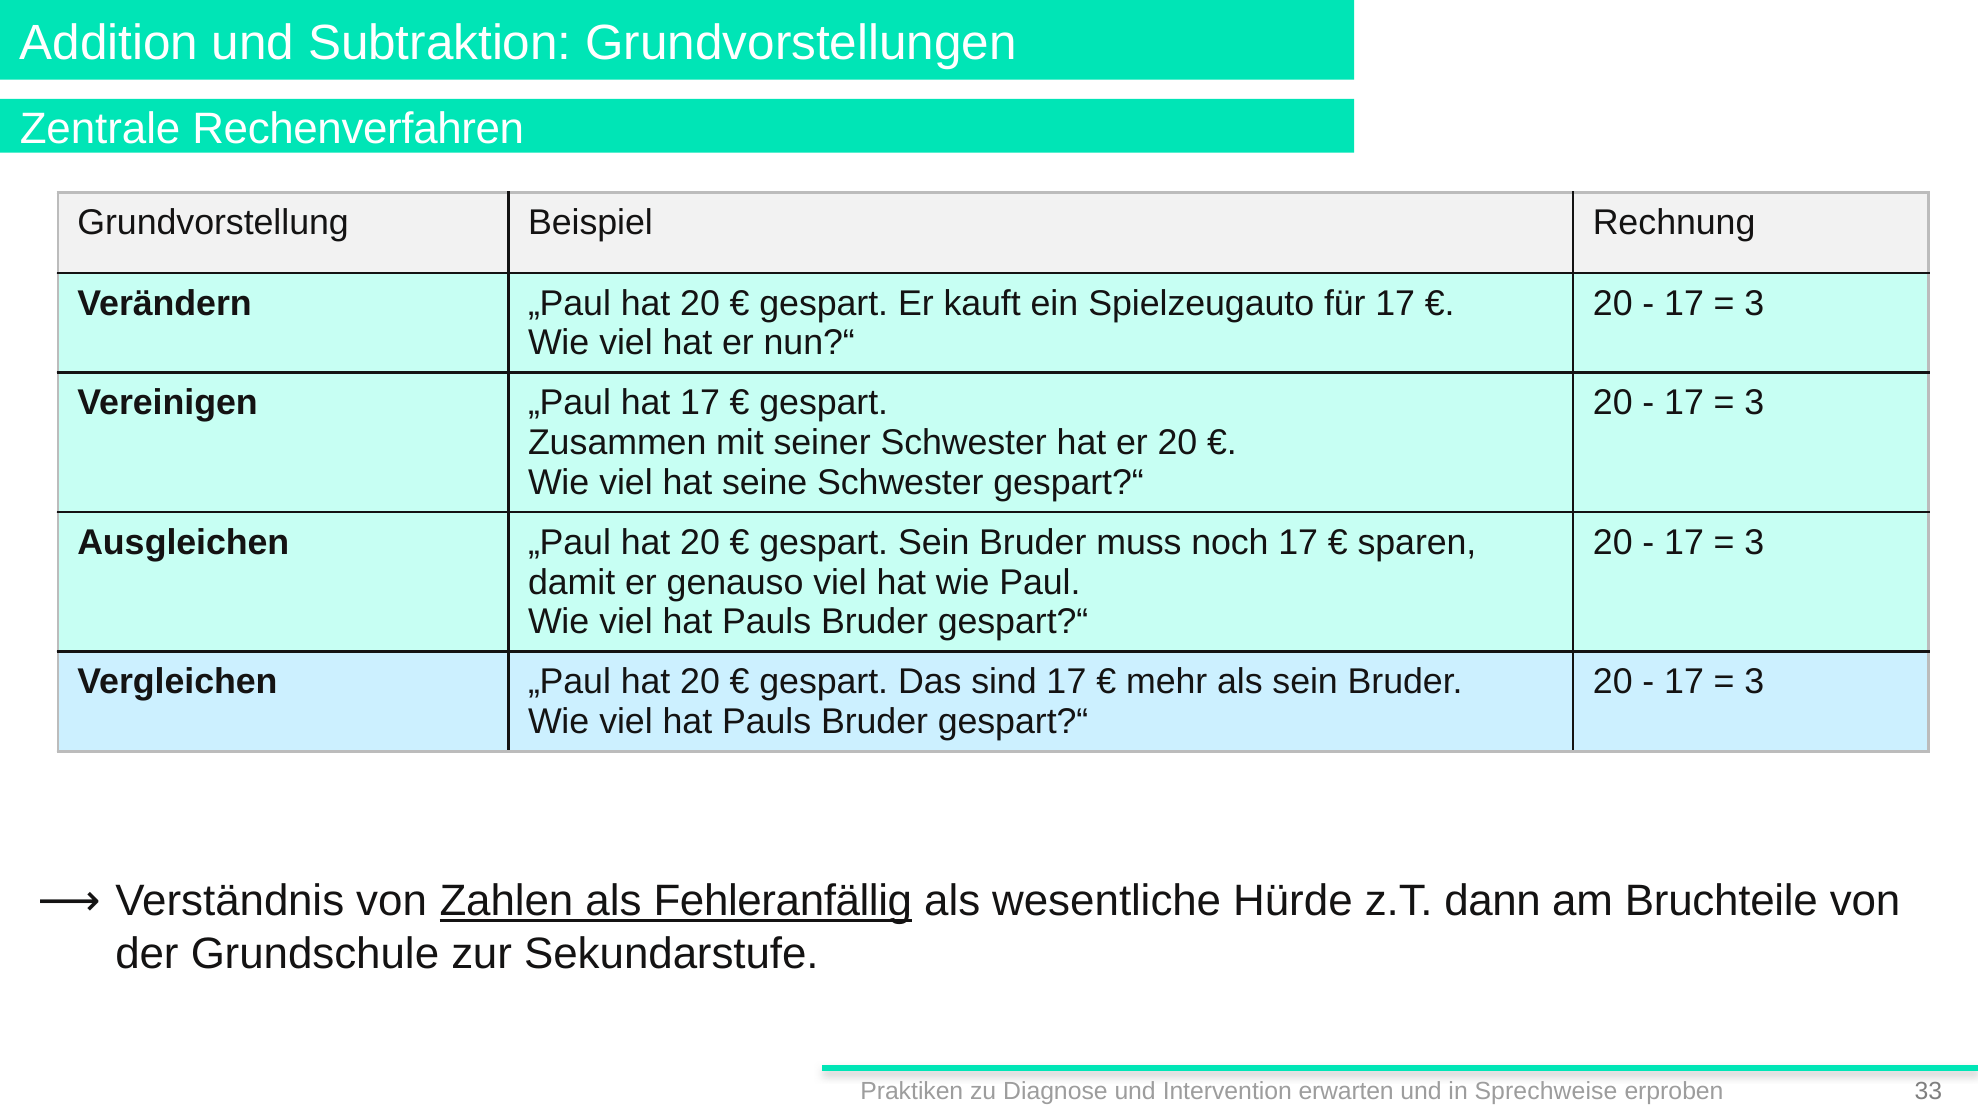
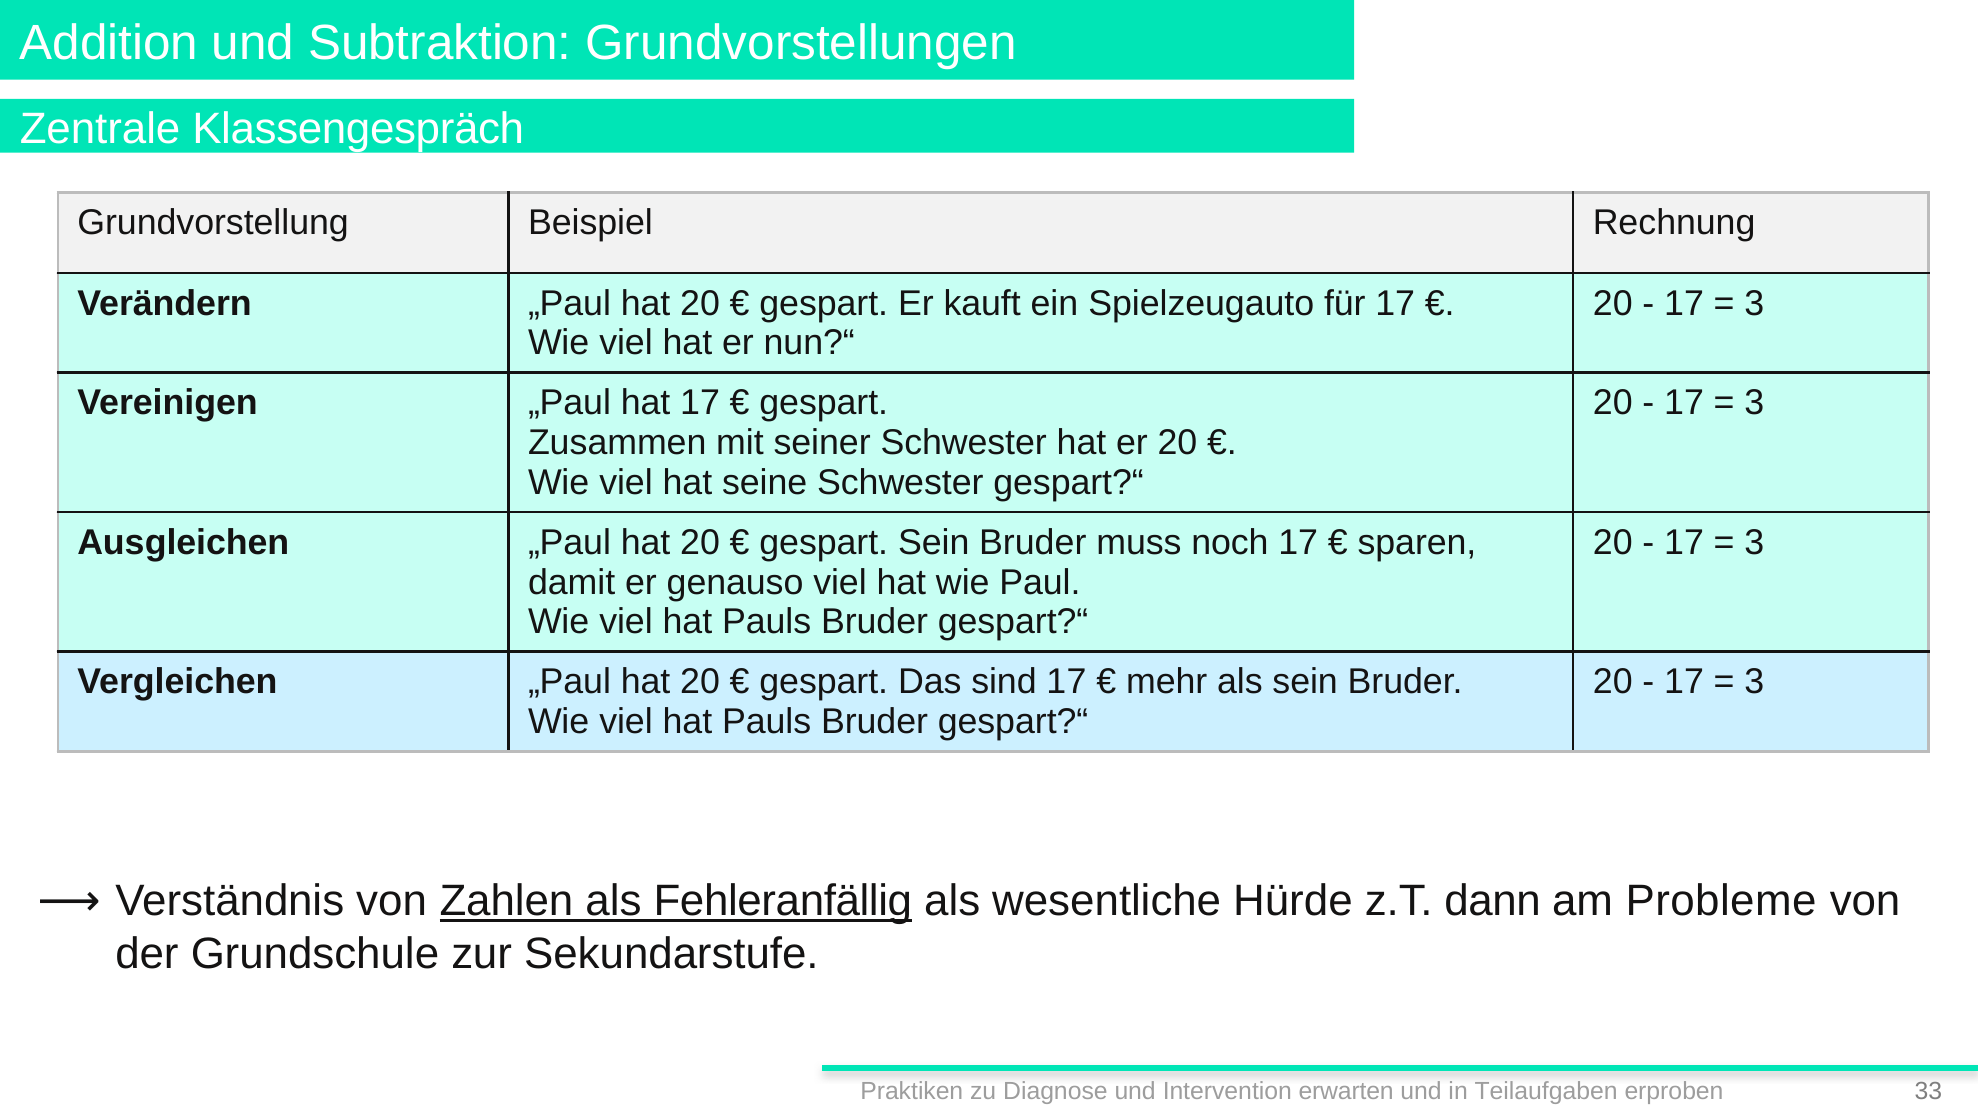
Rechenverfahren: Rechenverfahren -> Klassengespräch (358, 129)
Bruchteile: Bruchteile -> Probleme (1721, 901)
Sprechweise: Sprechweise -> Teilaufgaben (1546, 1091)
